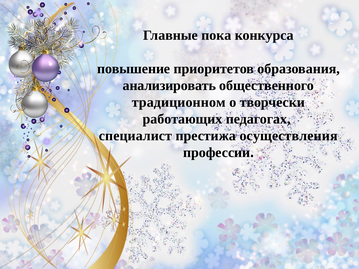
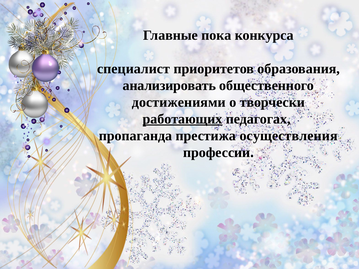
повышение: повышение -> специалист (134, 69)
традиционном: традиционном -> достижениями (179, 102)
работающих underline: none -> present (183, 119)
специалист: специалист -> пропаганда (136, 136)
